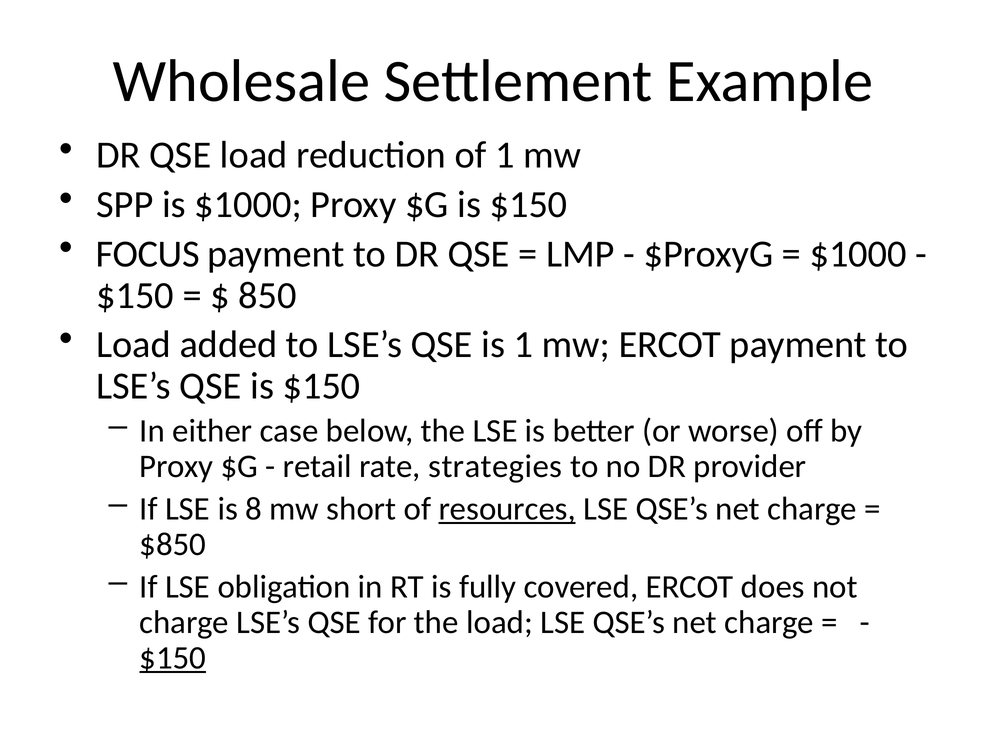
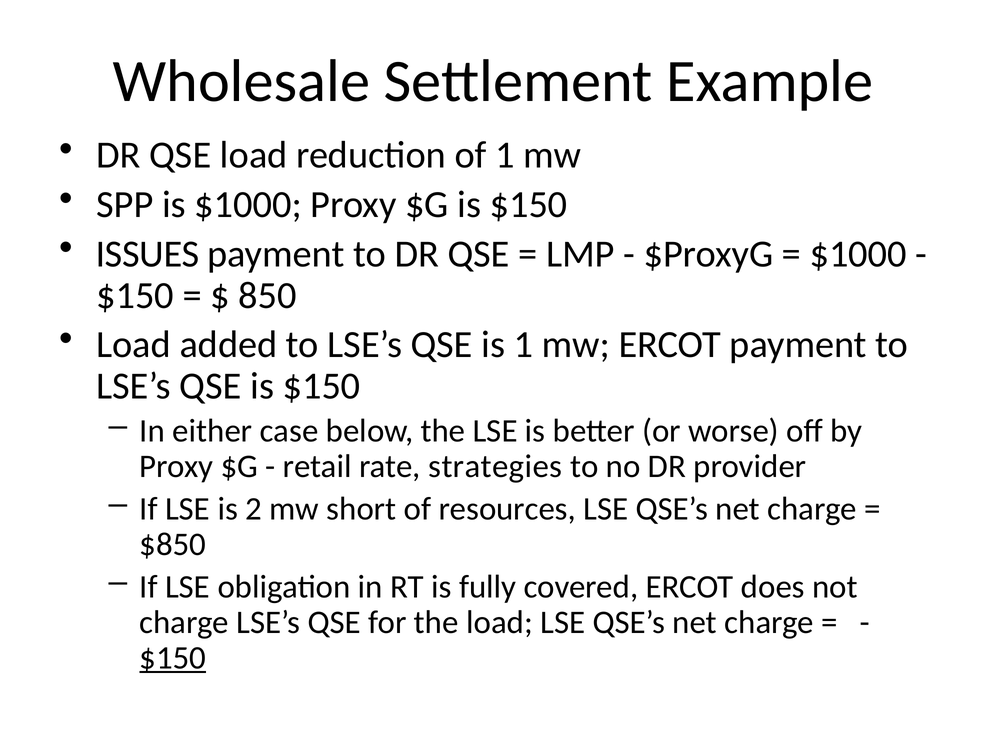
FOCUS: FOCUS -> ISSUES (148, 254)
8: 8 -> 2 (254, 509)
resources underline: present -> none (507, 509)
